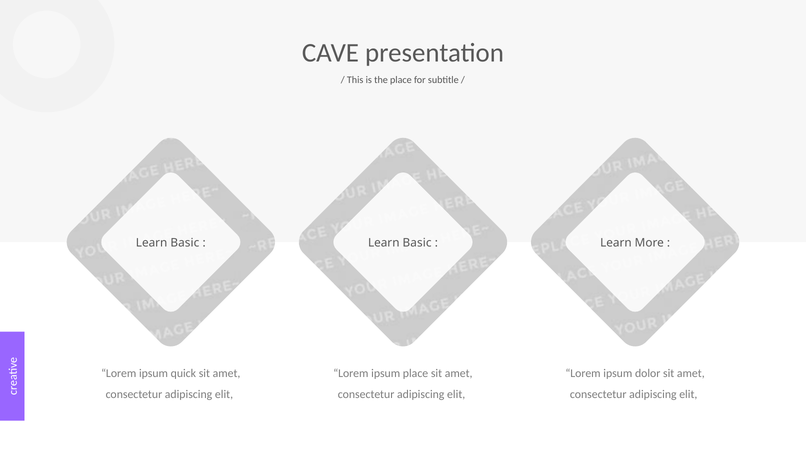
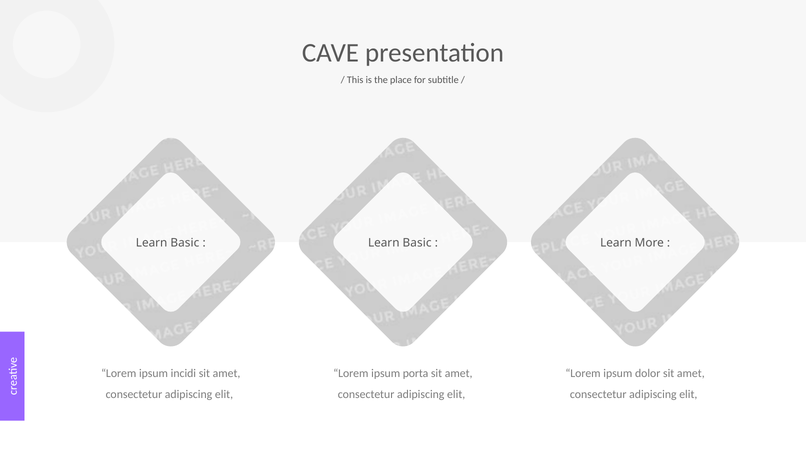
quick: quick -> incidi (183, 373)
ipsum place: place -> porta (416, 373)
